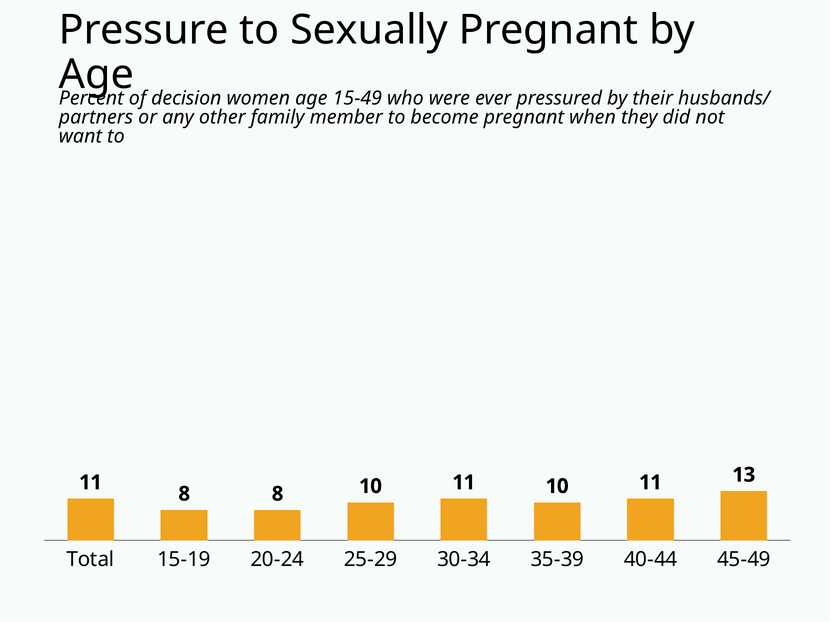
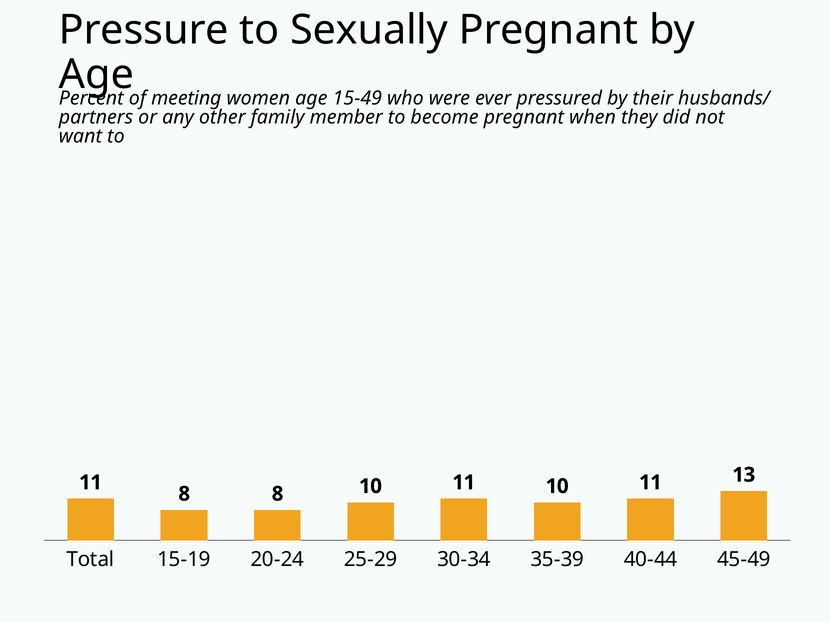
decision: decision -> meeting (186, 99)
